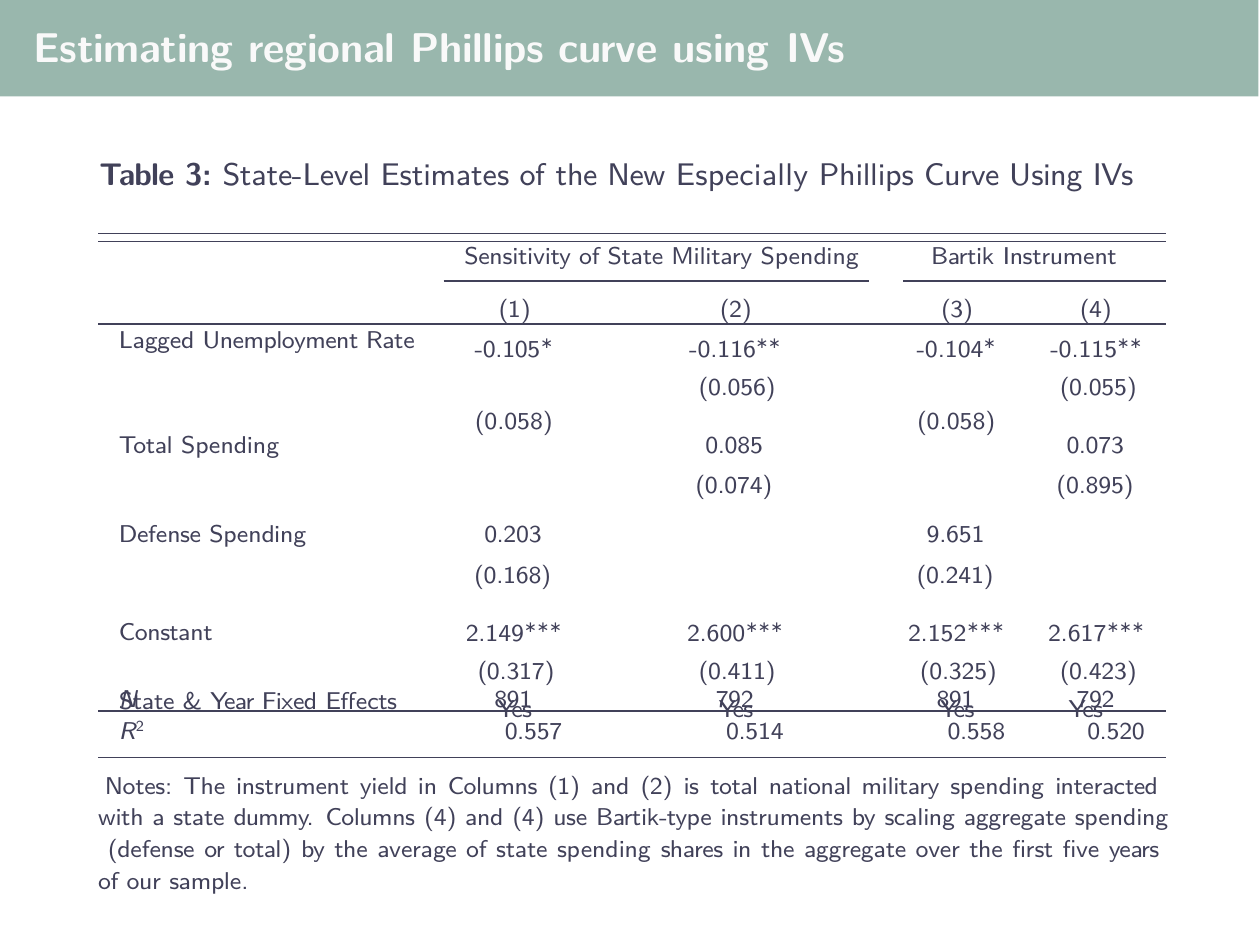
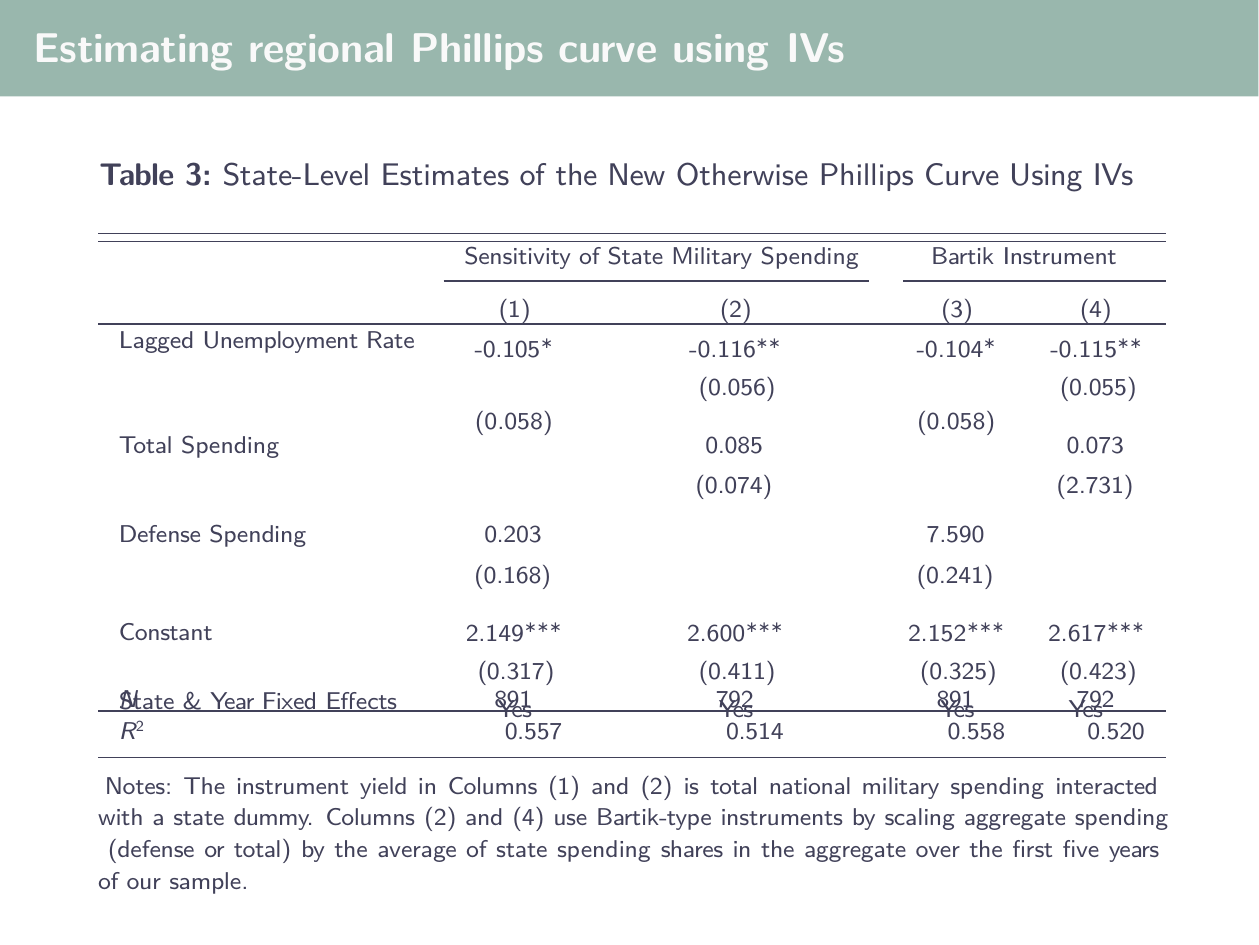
Especially: Especially -> Otherwise (742, 175)
0.895: 0.895 -> 2.731 (1095, 486)
9.651: 9.651 -> 7.590 (956, 535)
Columns 4: 4 -> 2 (440, 818)
